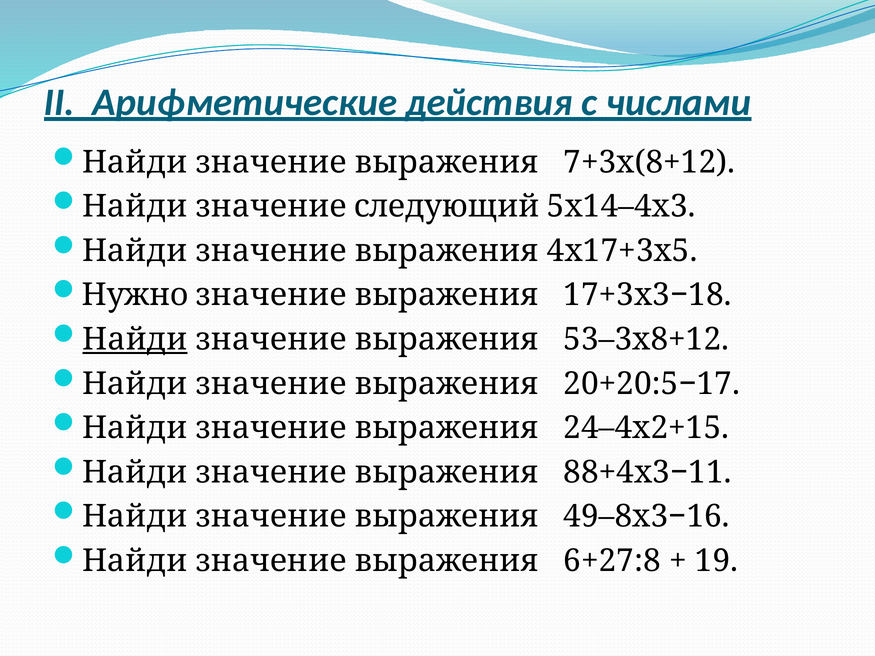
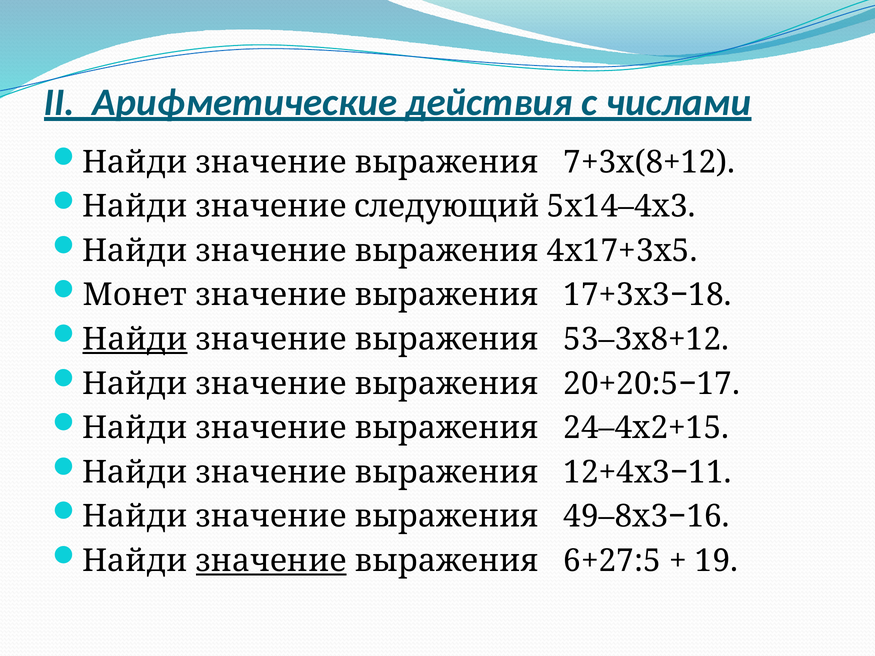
Нужно: Нужно -> Монет (135, 295)
88+4х3−11: 88+4х3−11 -> 12+4х3−11 (648, 472)
значение underline: none -> present (271, 561)
6+27:8: 6+27:8 -> 6+27:5 (612, 561)
